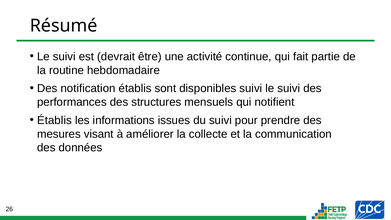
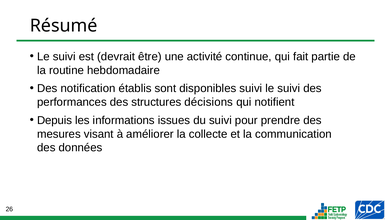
mensuels: mensuels -> décisions (209, 102)
Établis: Établis -> Depuis (55, 120)
